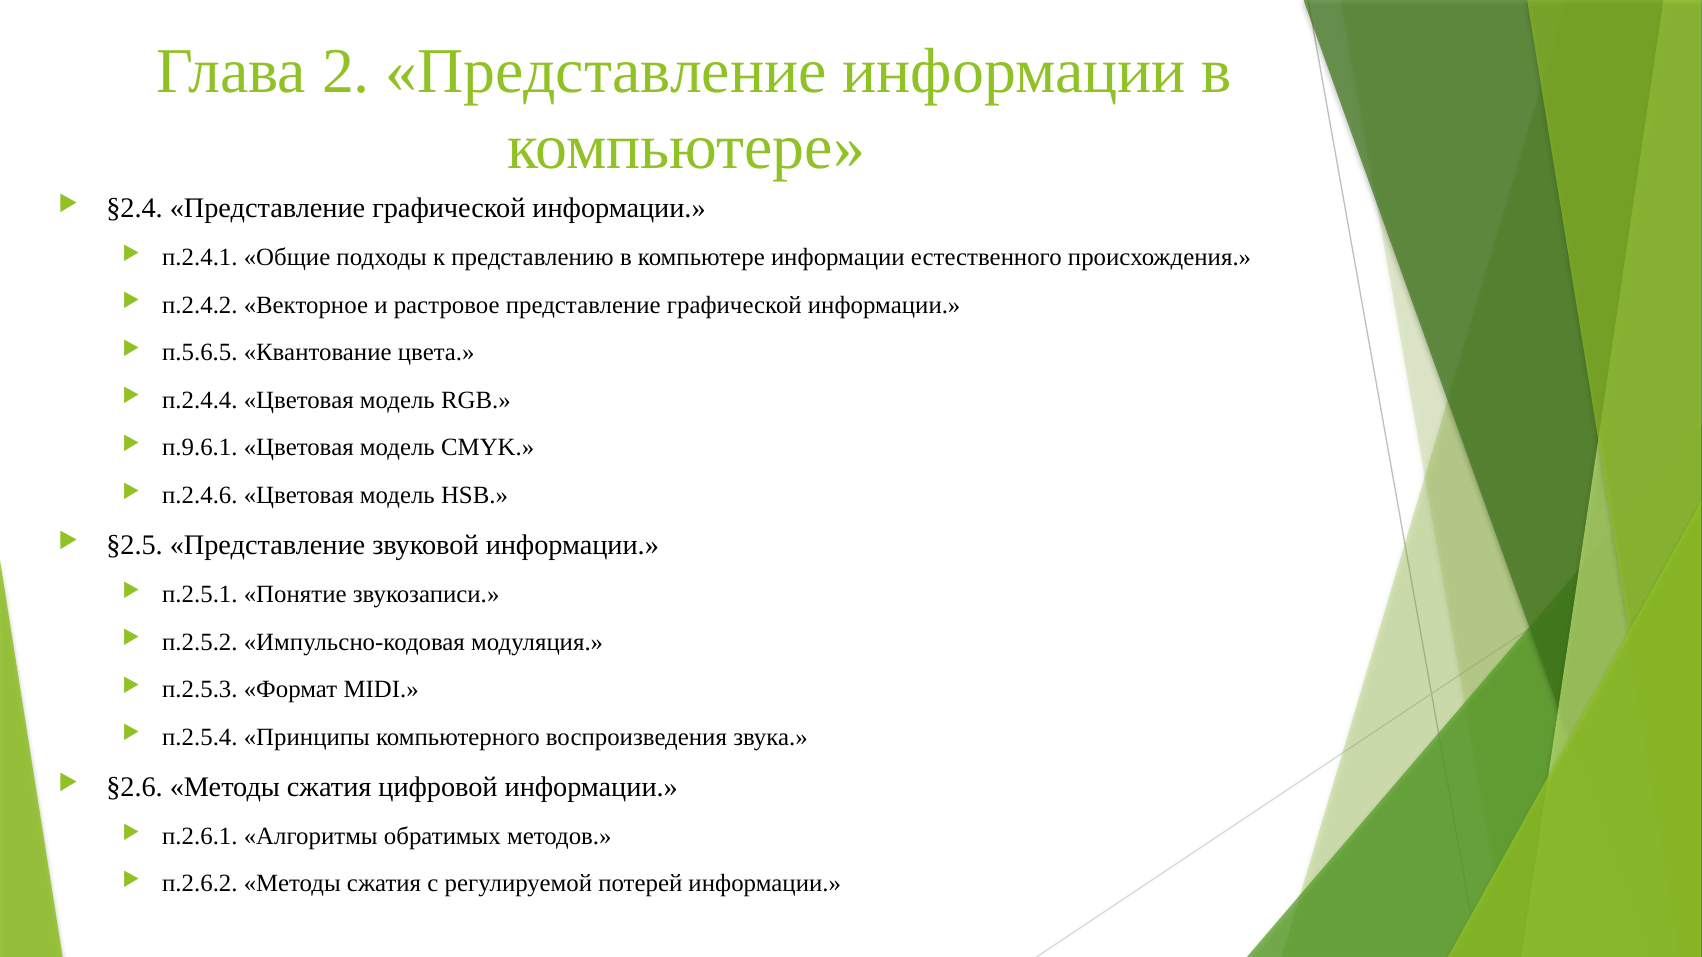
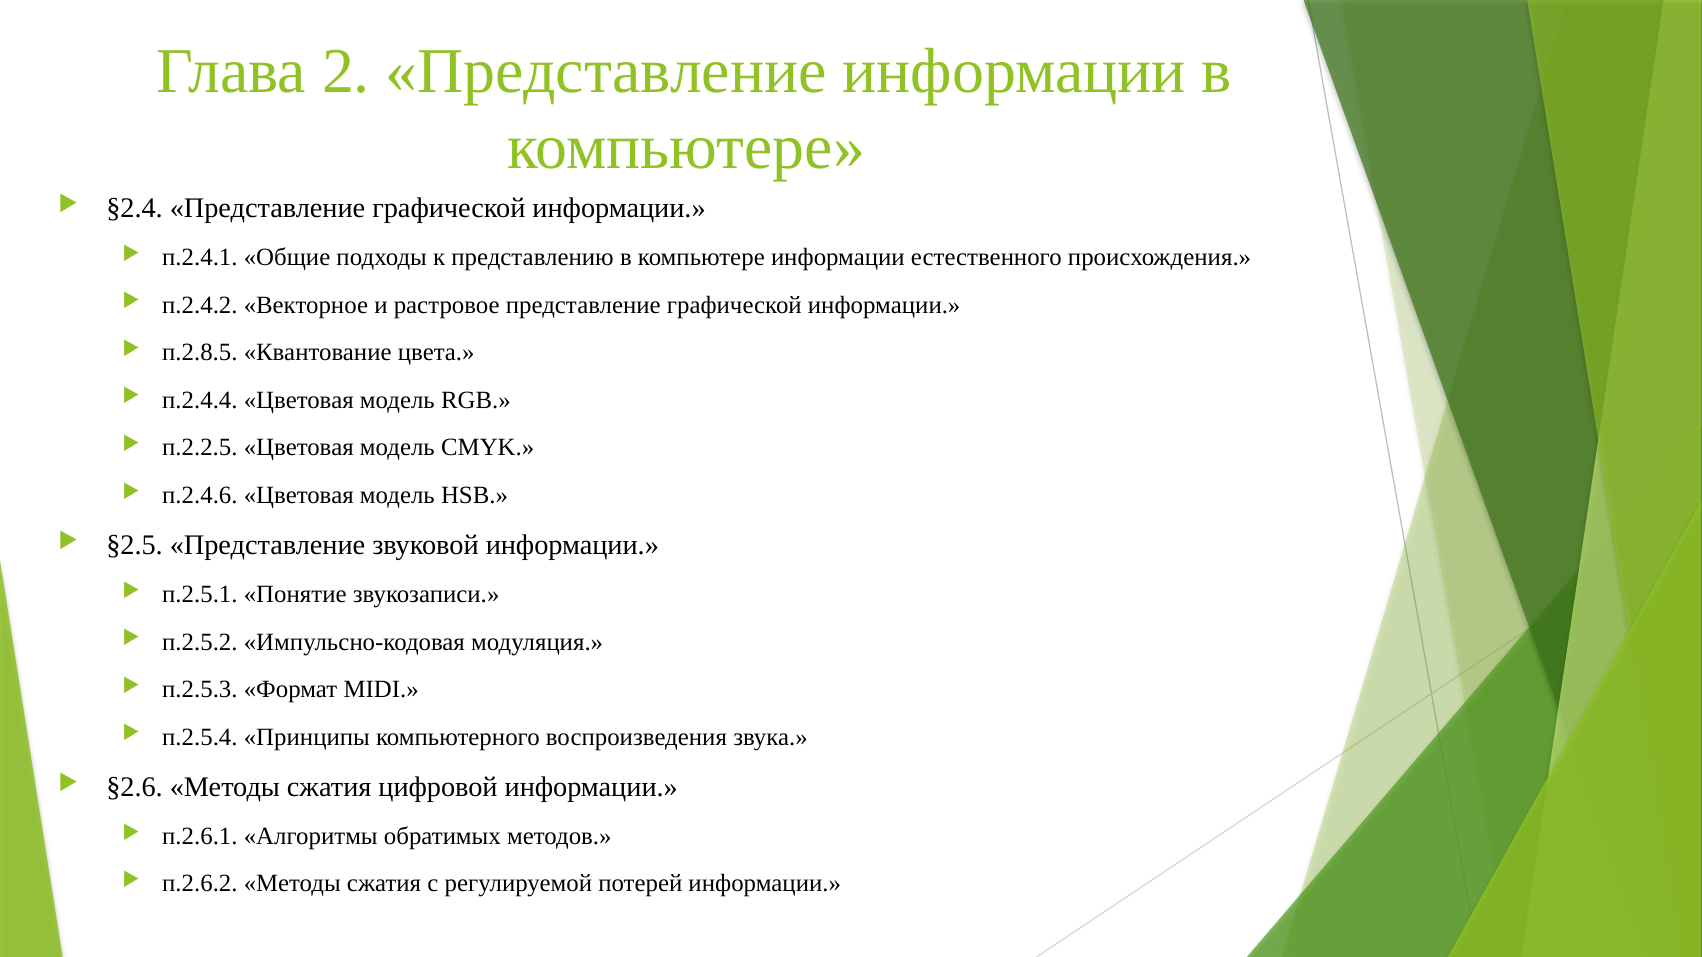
п.5.6.5: п.5.6.5 -> п.2.8.5 (200, 353)
п.9.6.1: п.9.6.1 -> п.2.2.5 (200, 448)
